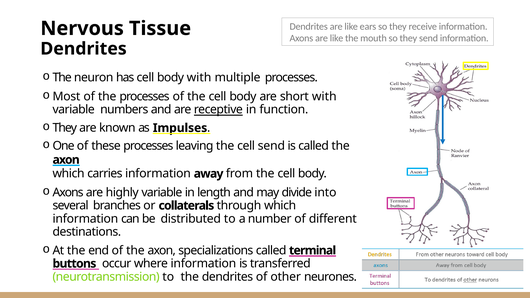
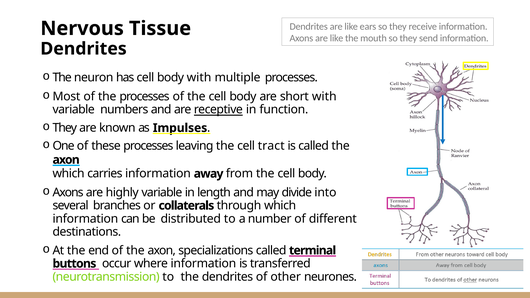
cell send: send -> tract (271, 146)
